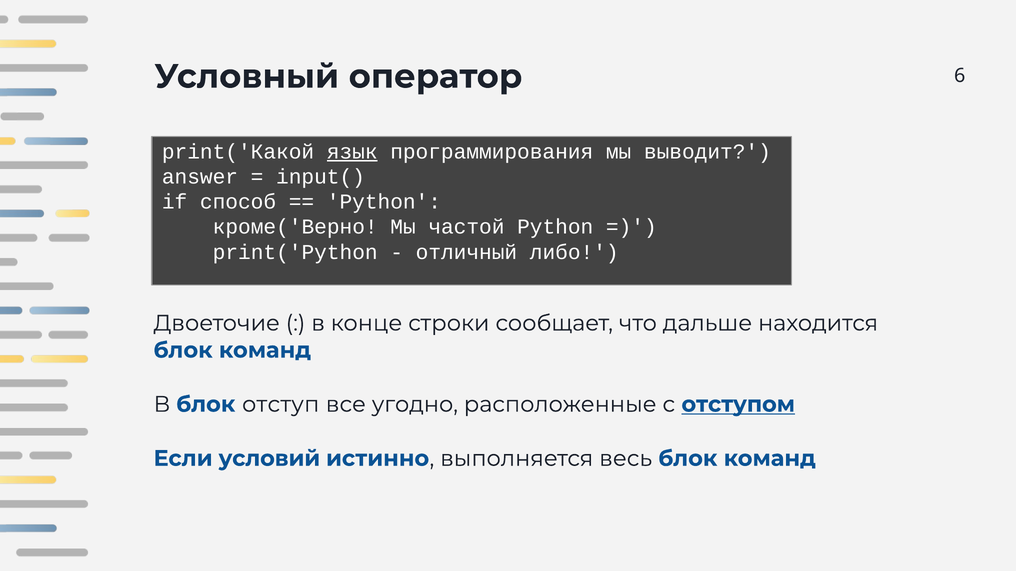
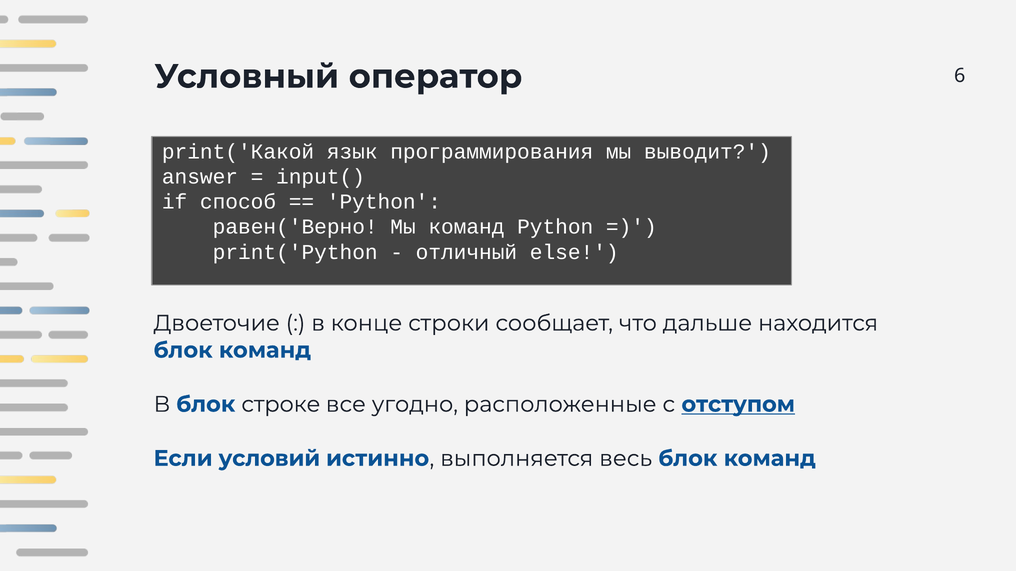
язык underline: present -> none (352, 152)
кроме('Верно: кроме('Верно -> равен('Верно (295, 227)
Мы частой: частой -> команд (466, 227)
либо: либо -> else (574, 252)
отступ: отступ -> строке (281, 405)
